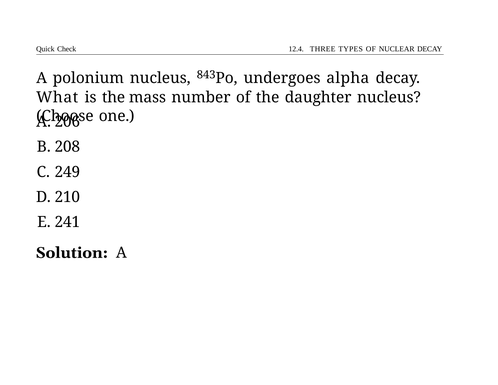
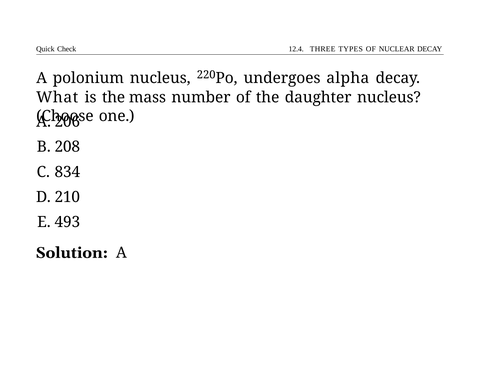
843: 843 -> 220 (206, 75)
249: 249 -> 834 (67, 172)
241: 241 -> 493 (67, 222)
